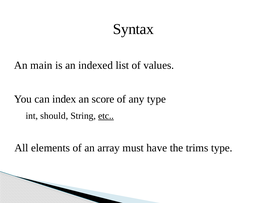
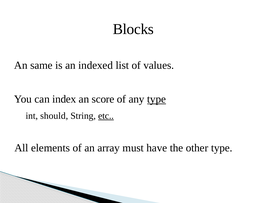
Syntax: Syntax -> Blocks (133, 29)
main: main -> same (41, 65)
type underline: none -> present (157, 99)
trims: trims -> other (197, 148)
